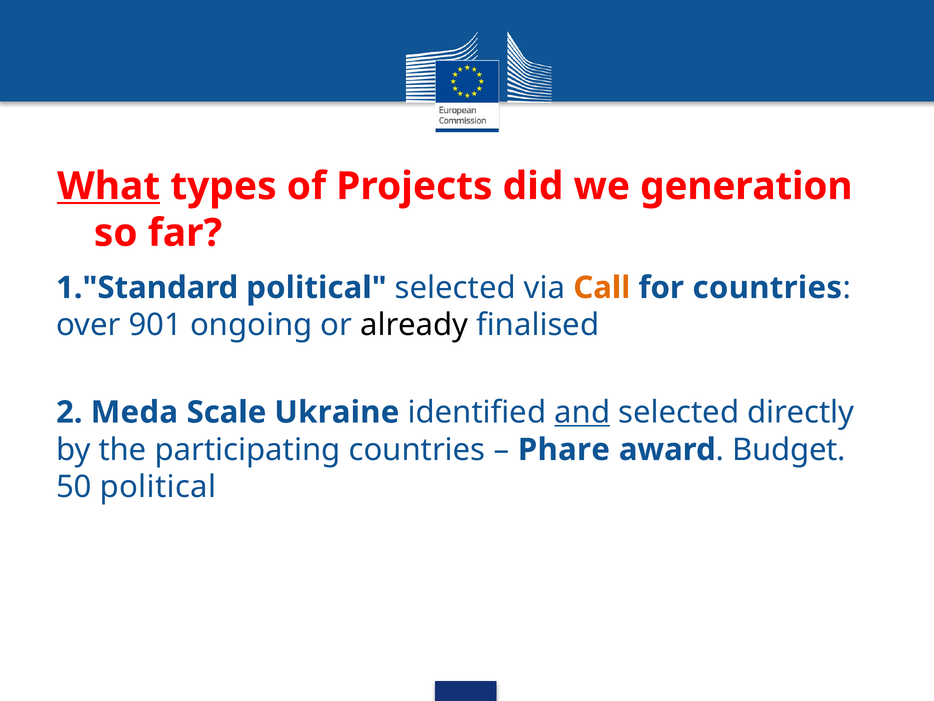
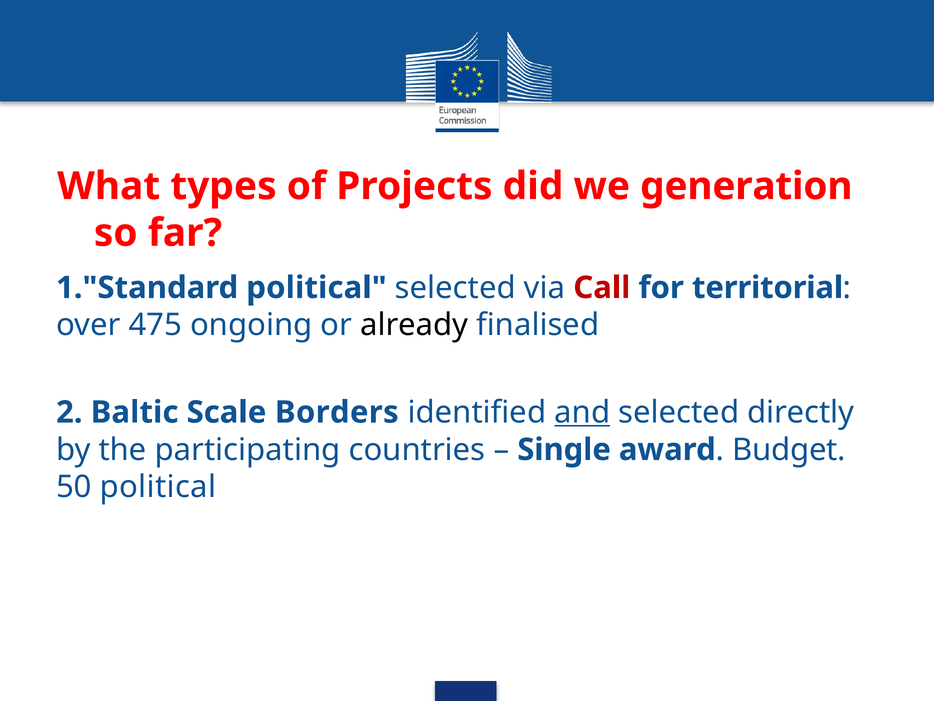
What underline: present -> none (109, 186)
Call colour: orange -> red (602, 288)
for countries: countries -> territorial (768, 288)
901: 901 -> 475 (155, 325)
Meda: Meda -> Baltic (135, 412)
Ukraine: Ukraine -> Borders (337, 412)
Phare: Phare -> Single (564, 449)
